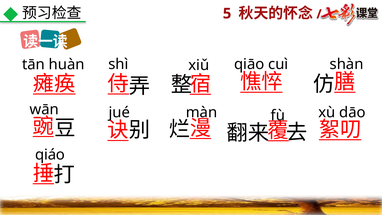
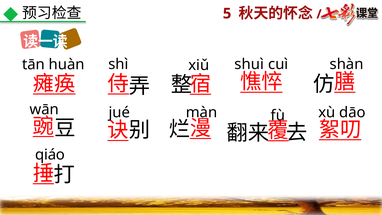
qiāo: qiāo -> shuì (249, 64)
